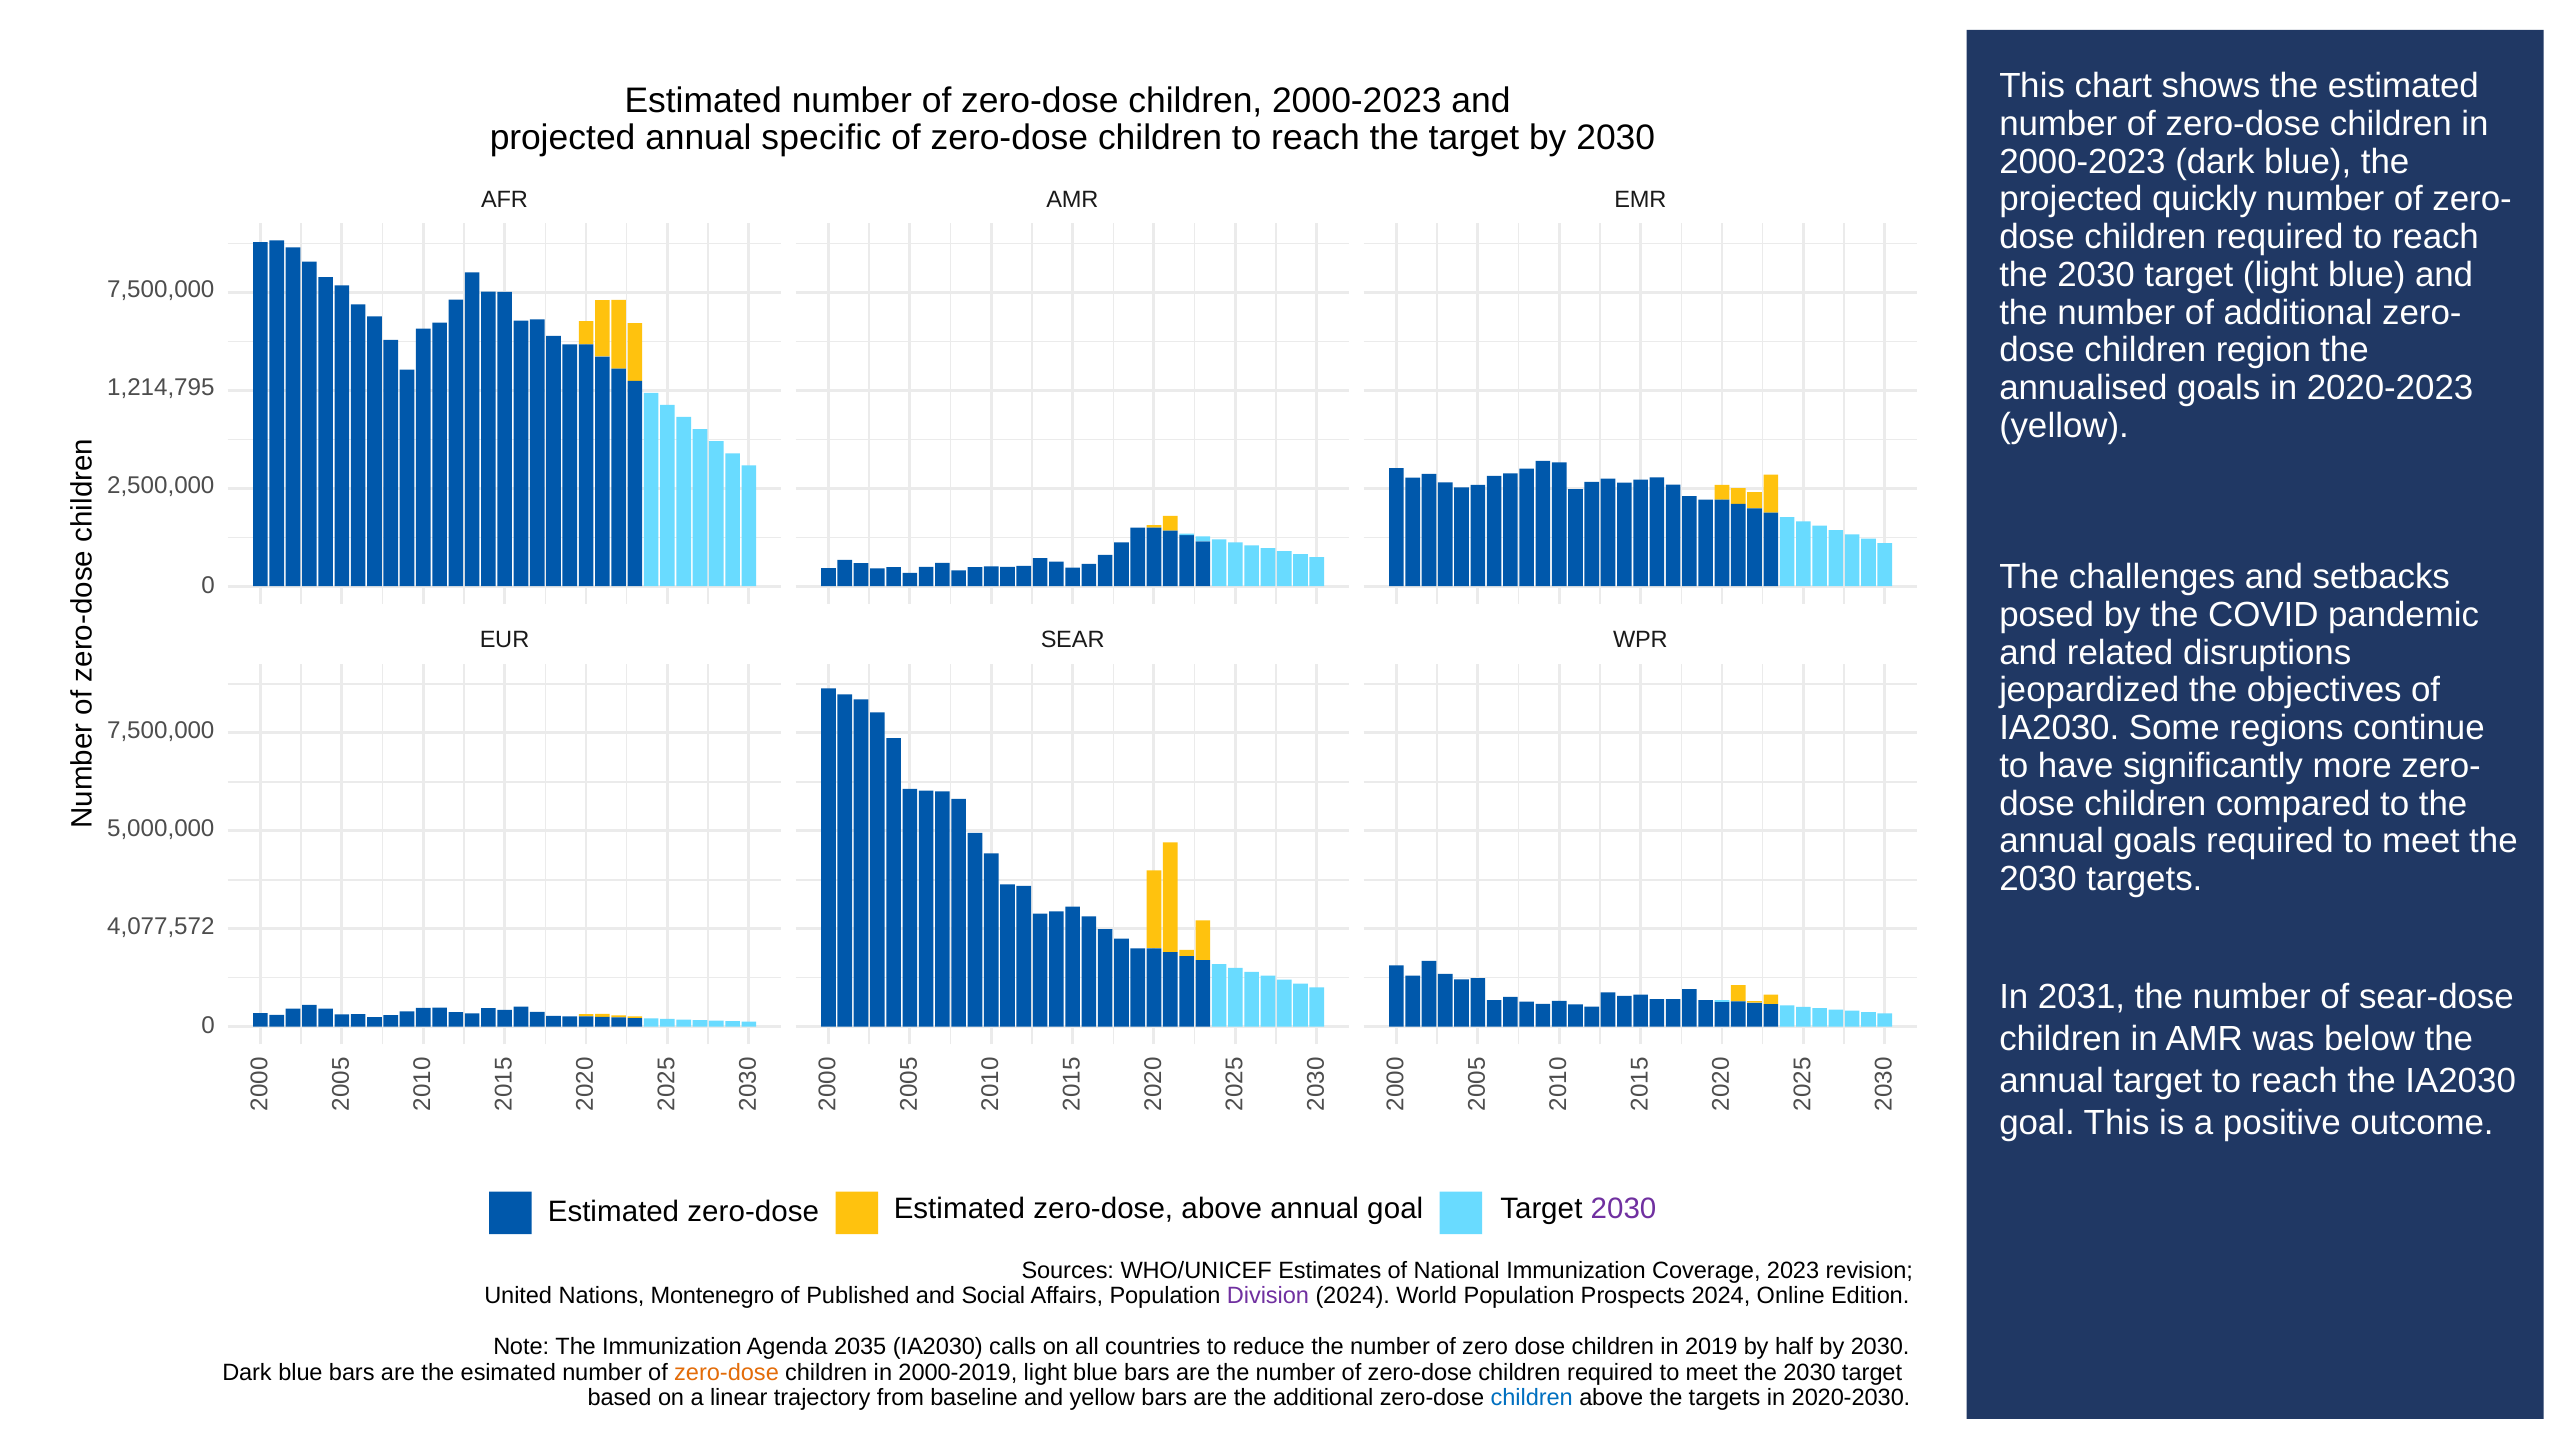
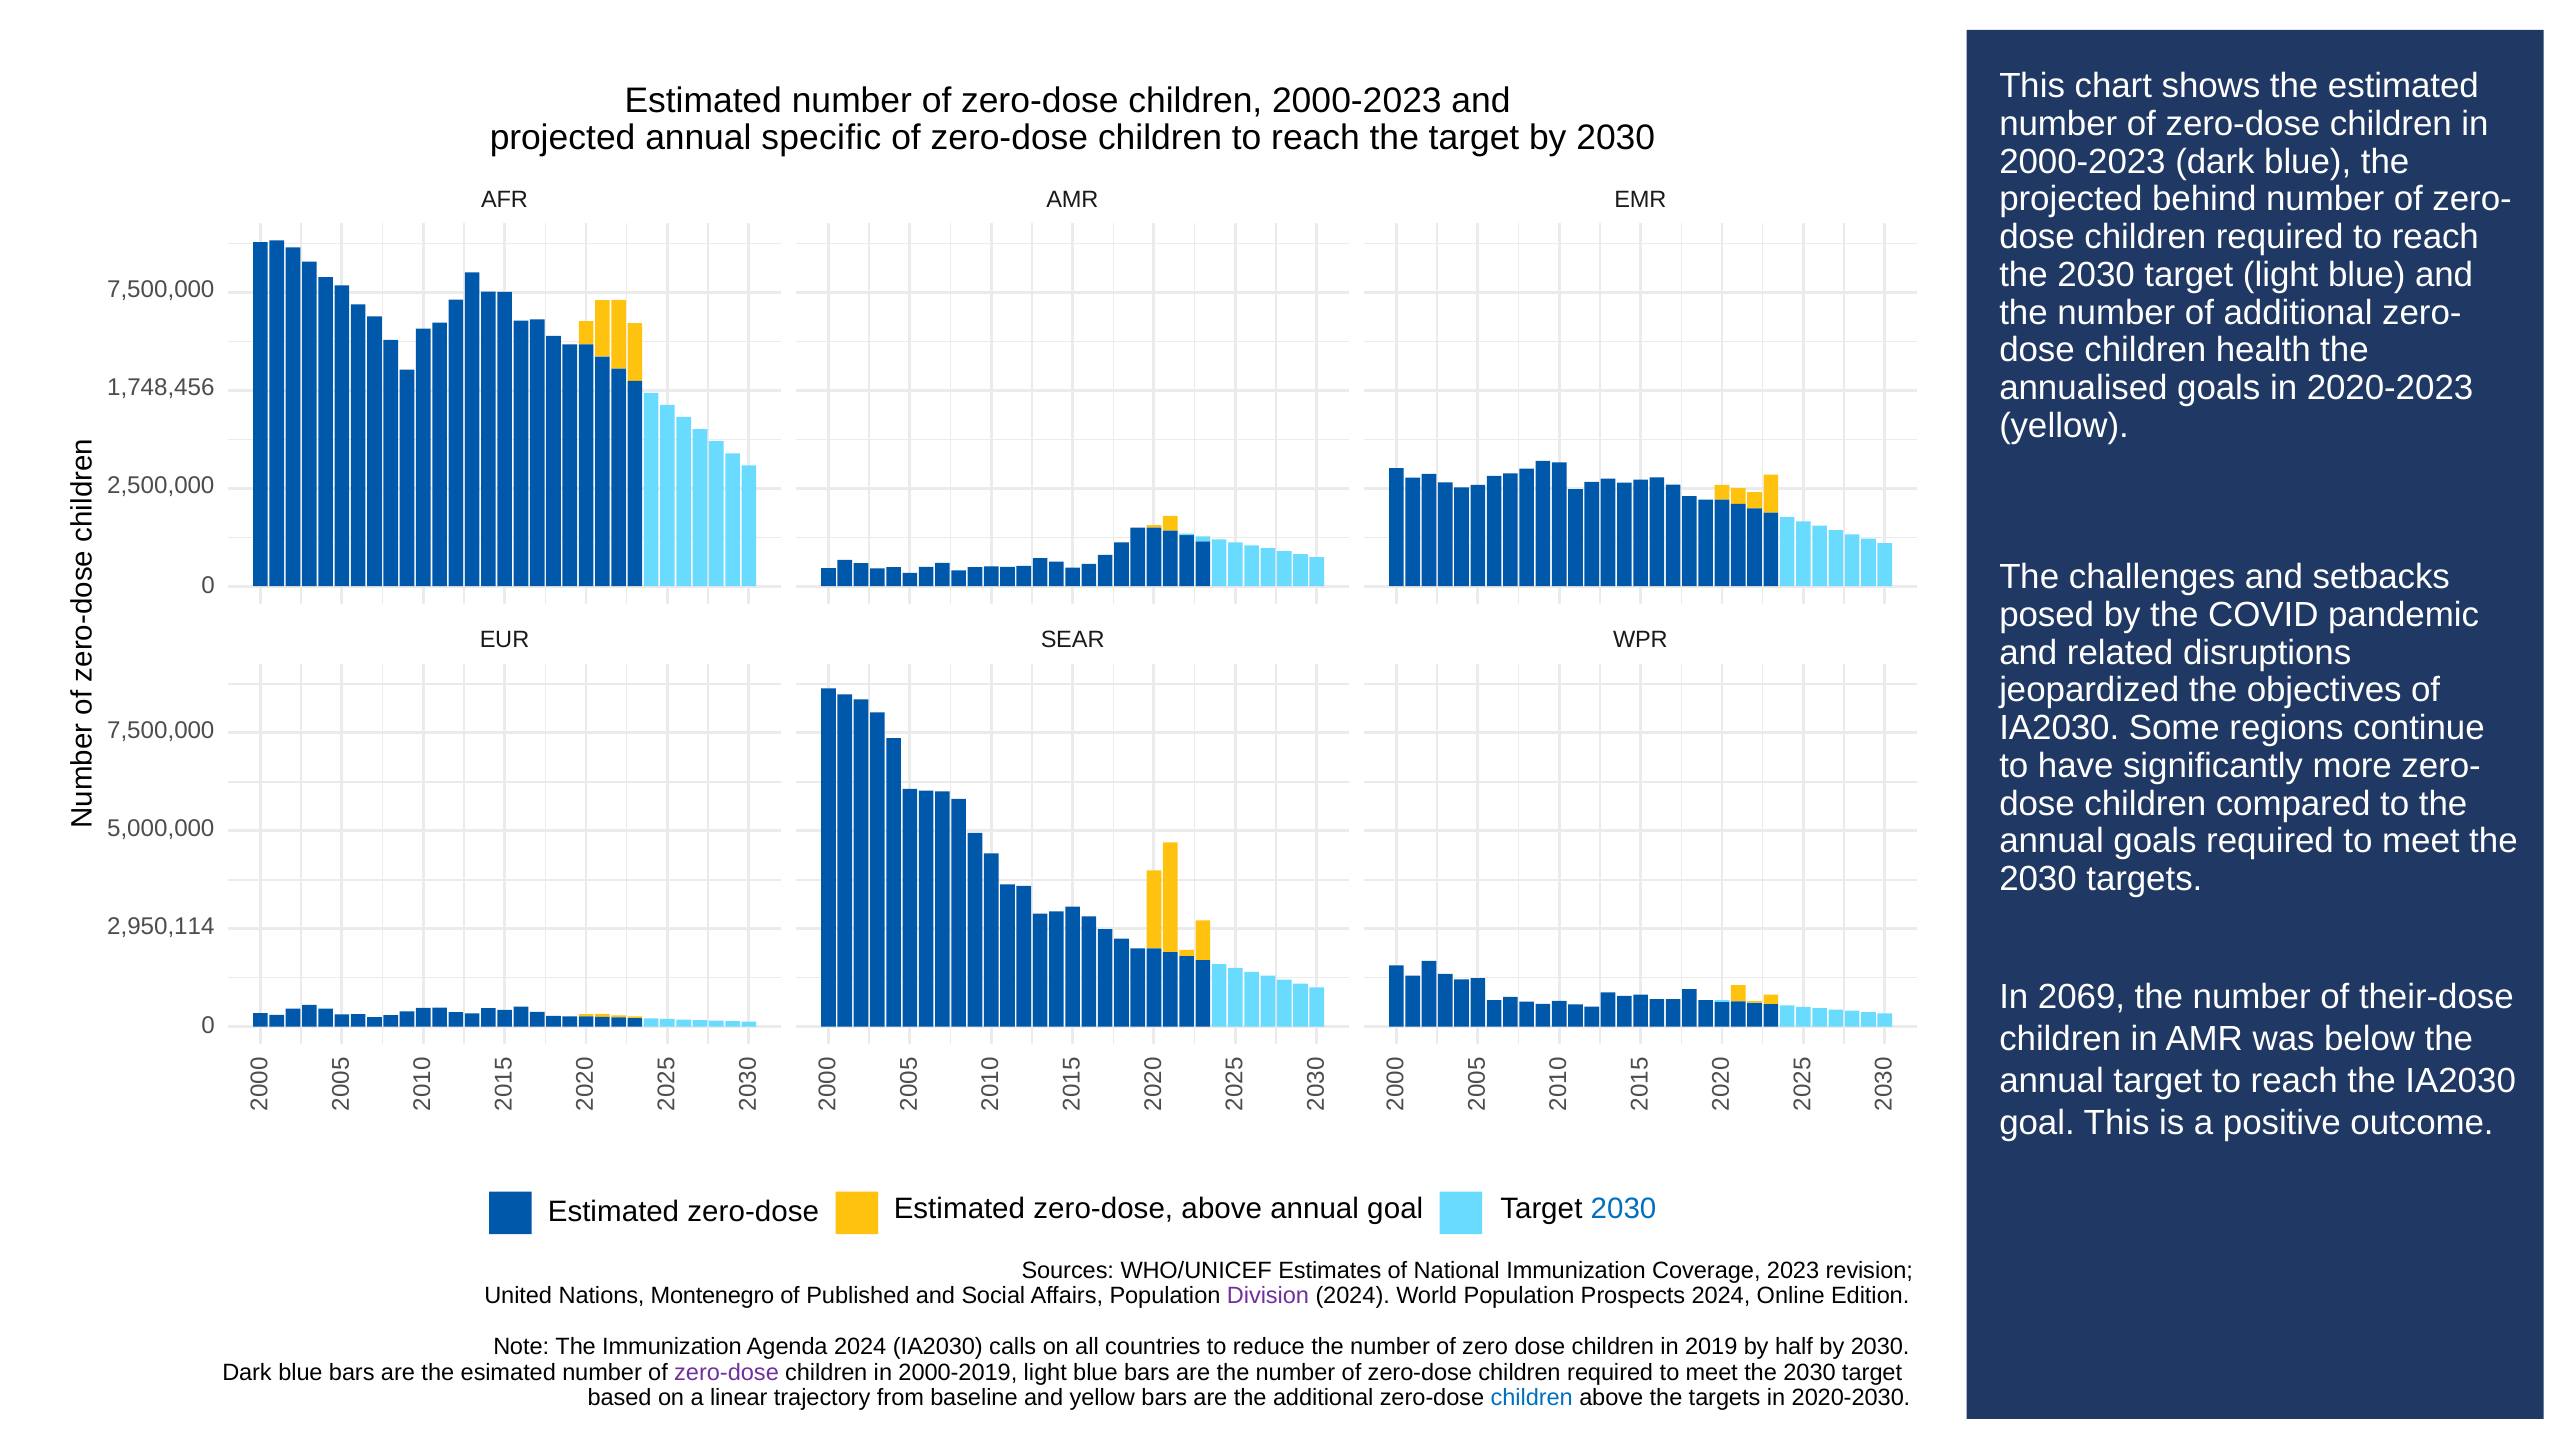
quickly: quickly -> behind (2204, 199)
region: region -> health (2263, 350)
1,214,795: 1,214,795 -> 1,748,456 (161, 388)
4,077,572: 4,077,572 -> 2,950,114 (161, 926)
2031: 2031 -> 2069 (2082, 997)
sear-dose: sear-dose -> their-dose (2436, 997)
2030 colour: purple -> blue (1624, 1209)
Agenda 2035: 2035 -> 2024 (860, 1347)
zero-dose colour: orange -> purple (727, 1373)
